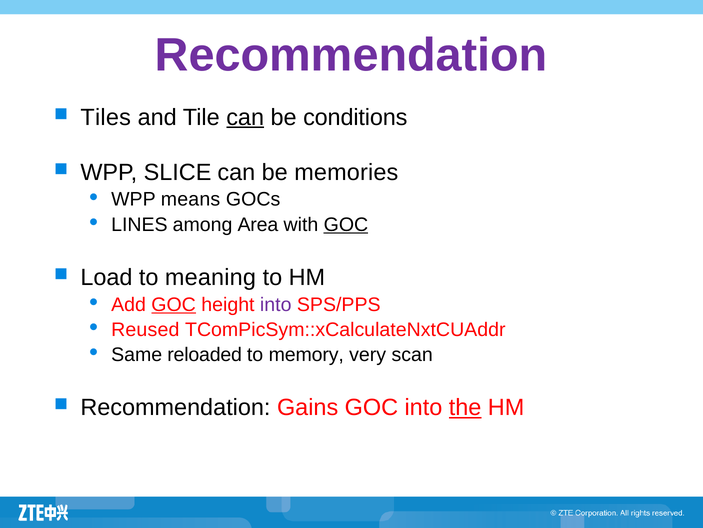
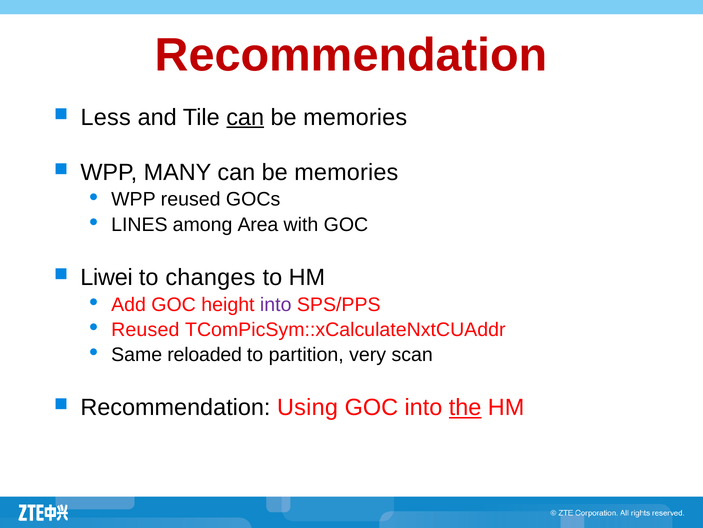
Recommendation colour: purple -> red (351, 55)
Tiles: Tiles -> Less (106, 117)
conditions: conditions -> memories (355, 117)
SLICE: SLICE -> MANY (178, 172)
WPP means: means -> reused (191, 199)
GOC underline: present -> none (346, 224)
Load: Load -> Liwei (107, 277)
meaning: meaning -> changes (210, 277)
GOC underline: present -> none (174, 304)
memory: memory -> partition (306, 354)
Gains: Gains -> Using (308, 407)
